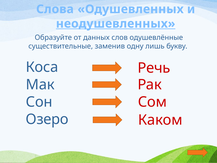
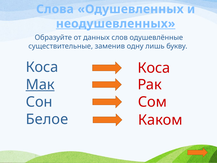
Речь: Речь -> Коса (154, 68)
Мак underline: none -> present (40, 84)
Озеро: Озеро -> Белое (47, 119)
